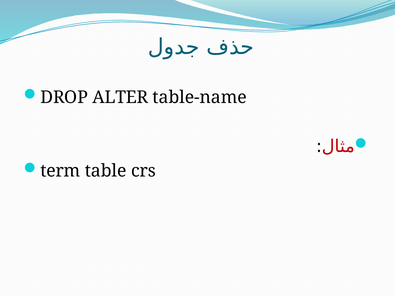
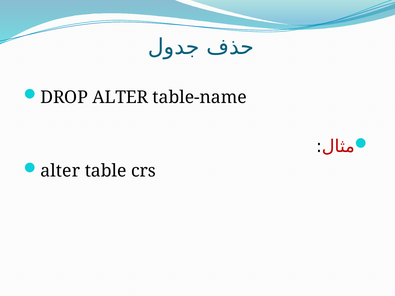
term: term -> alter (60, 171)
